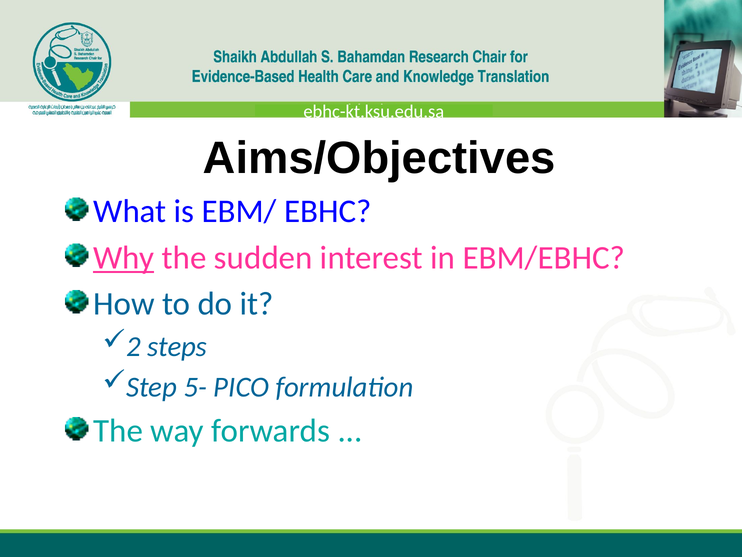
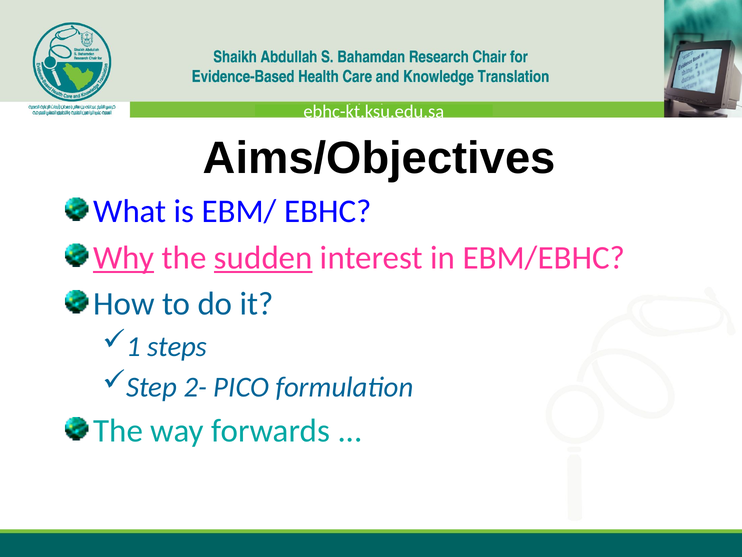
sudden underline: none -> present (263, 258)
2: 2 -> 1 (134, 346)
5-: 5- -> 2- (195, 387)
